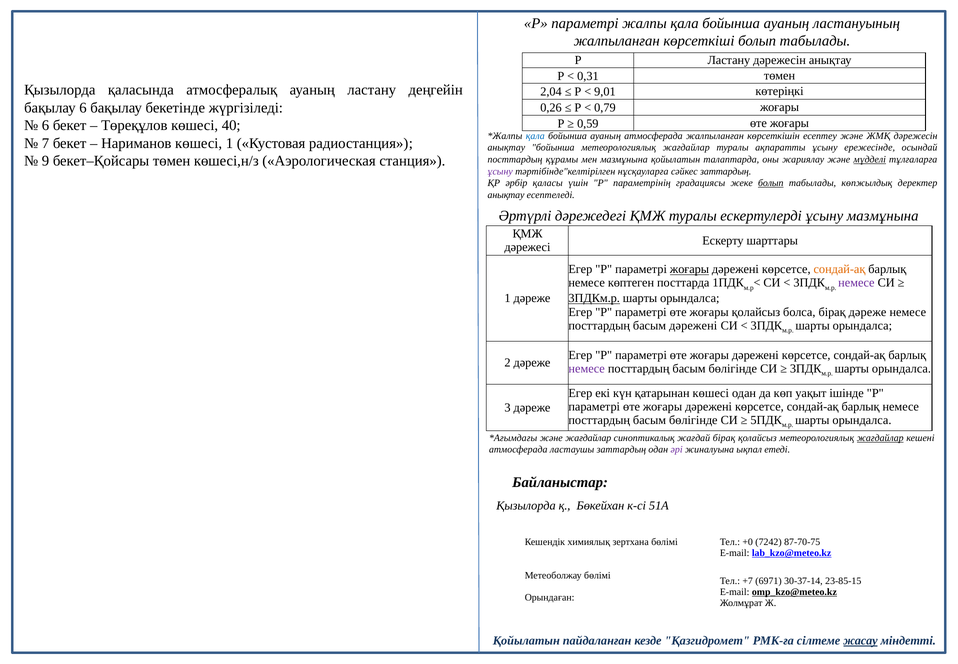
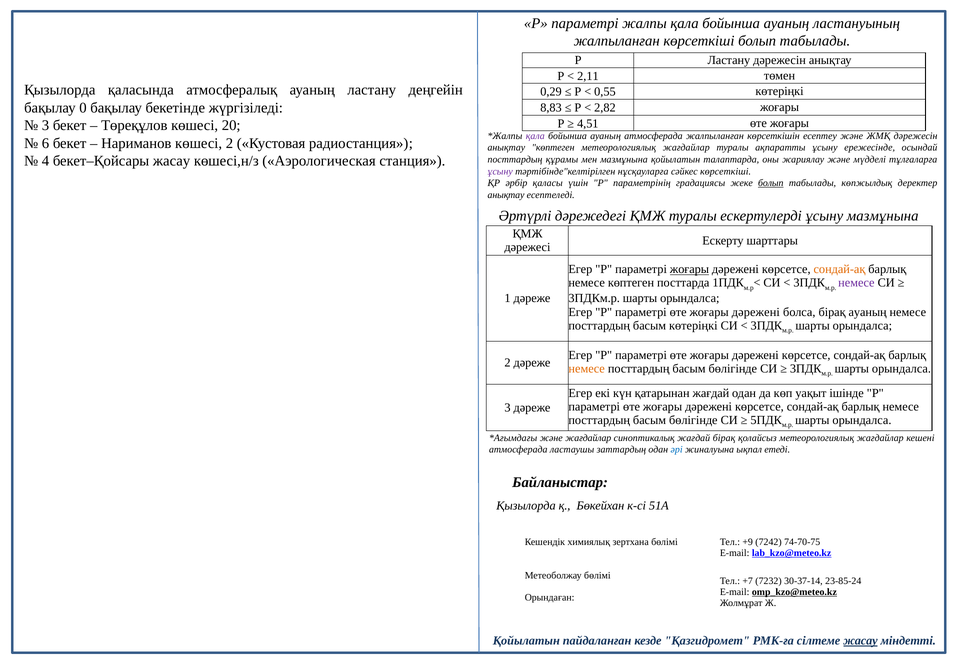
0,31: 0,31 -> 2,11 (588, 76)
2,04: 2,04 -> 0,29 (551, 92)
9,01: 9,01 -> 0,55 (605, 92)
бақылау 6: 6 -> 0 (83, 108)
0,26: 0,26 -> 8,83 (551, 108)
0,79: 0,79 -> 2,82 (605, 108)
0,59: 0,59 -> 4,51 (588, 123)
6: 6 -> 3 (46, 125)
40: 40 -> 20 (231, 125)
қала colour: blue -> purple (535, 136)
7: 7 -> 6 (46, 143)
көшесі 1: 1 -> 2 (230, 143)
анықтау бойынша: бойынша -> көптеген (553, 148)
9: 9 -> 4 (46, 161)
бекет–Қойсары төмен: төмен -> жасау (172, 161)
мүдделі underline: present -> none (870, 159)
сәйкес заттардың: заттардың -> көрсеткіші (726, 171)
3ПДКм.р underline: present -> none (594, 298)
қолайсыз: қолайсыз -> дәрежені (756, 312)
бірақ дәреже: дәреже -> ауаның (868, 312)
басым дәрежені: дәрежені -> көтеріңкі (693, 325)
немесе colour: purple -> orange (587, 368)
қатарынан көшесі: көшесі -> жағдай (711, 393)
жағдайлар underline: present -> none (880, 437)
әрі colour: purple -> blue (677, 449)
+0: +0 -> +9 (748, 541)
87-70-75: 87-70-75 -> 74-70-75 (802, 541)
6971: 6971 -> 7232 (768, 580)
23-85-15: 23-85-15 -> 23-85-24 (843, 580)
